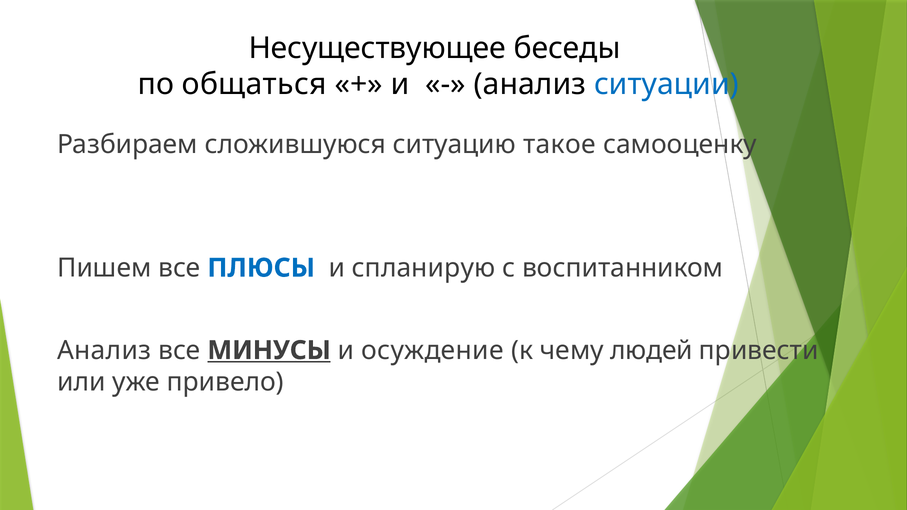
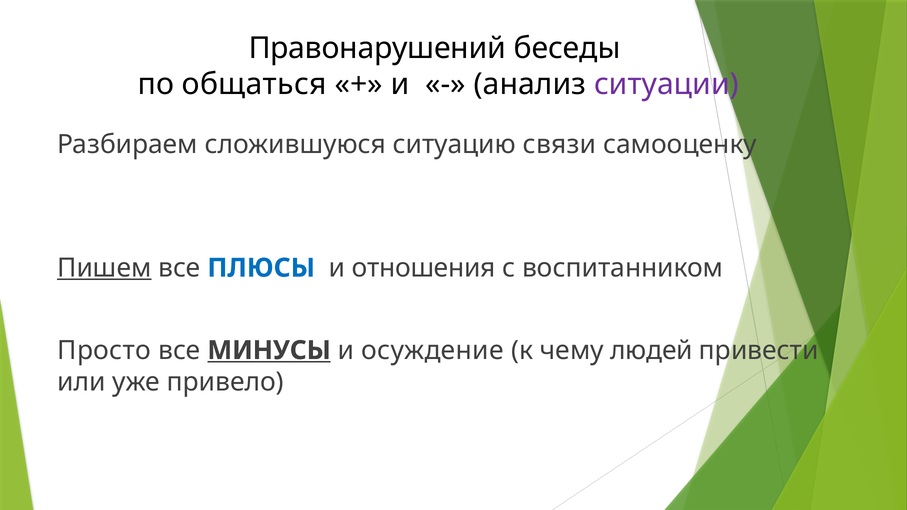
Несуществующее: Несуществующее -> Правонарушений (377, 48)
ситуации colour: blue -> purple (667, 84)
такое: такое -> связи (560, 144)
Пишем underline: none -> present (104, 268)
спланирую: спланирую -> отношения (424, 268)
Анализ: Анализ -> Просто (104, 351)
